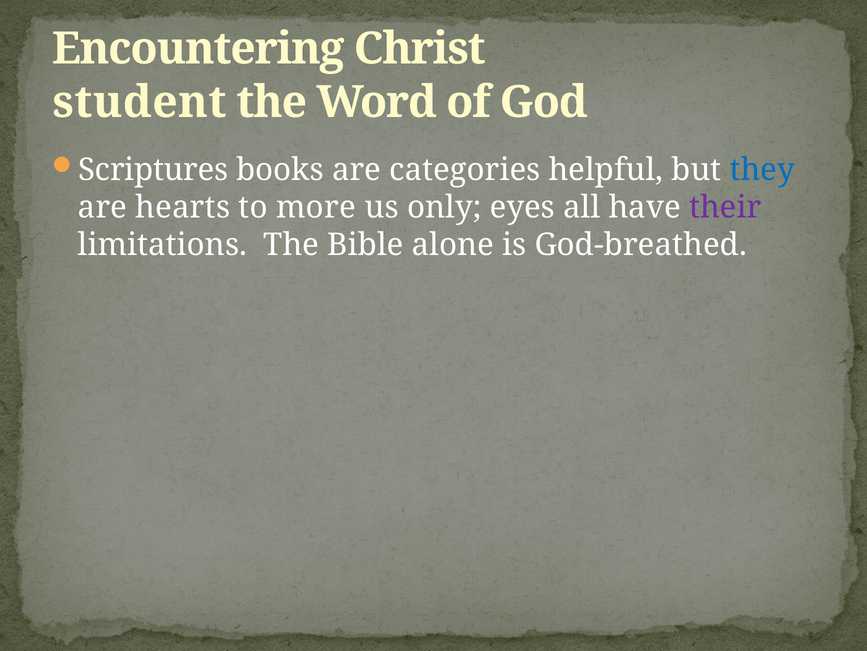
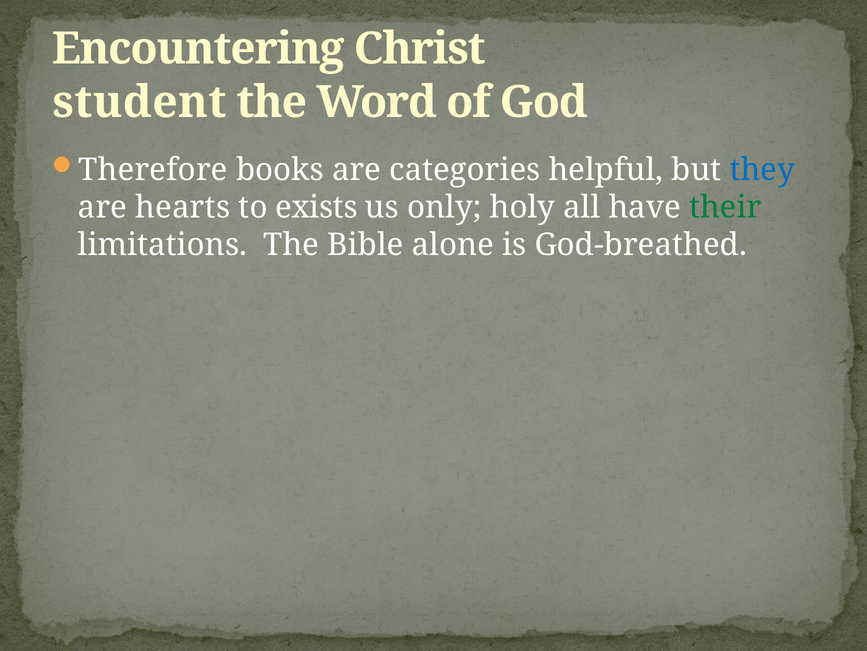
Scriptures: Scriptures -> Therefore (153, 170)
more: more -> exists (316, 207)
eyes: eyes -> holy (522, 207)
their colour: purple -> green (725, 207)
